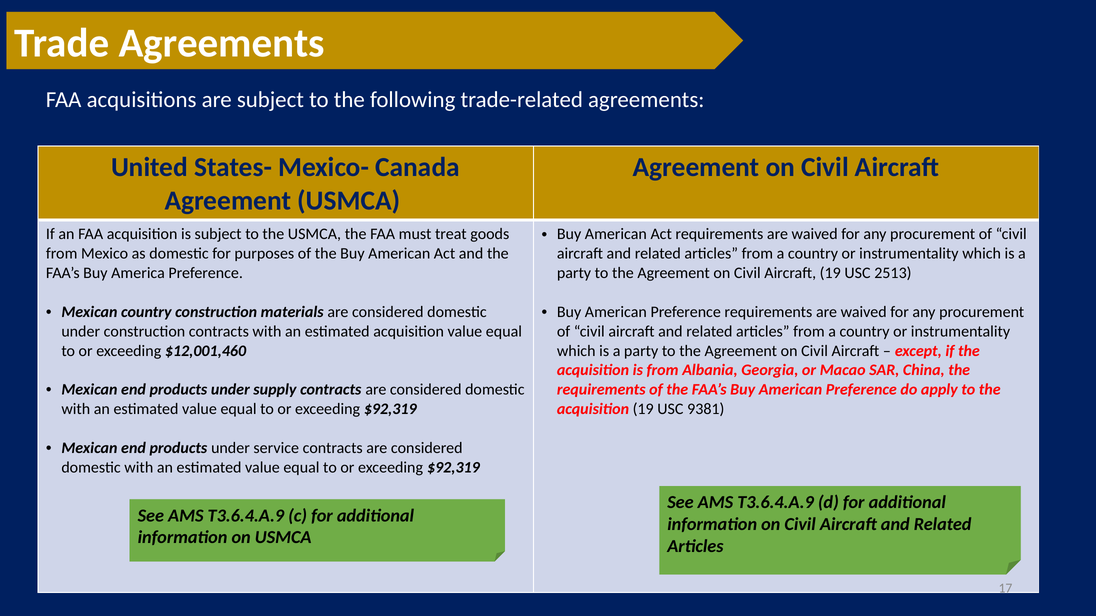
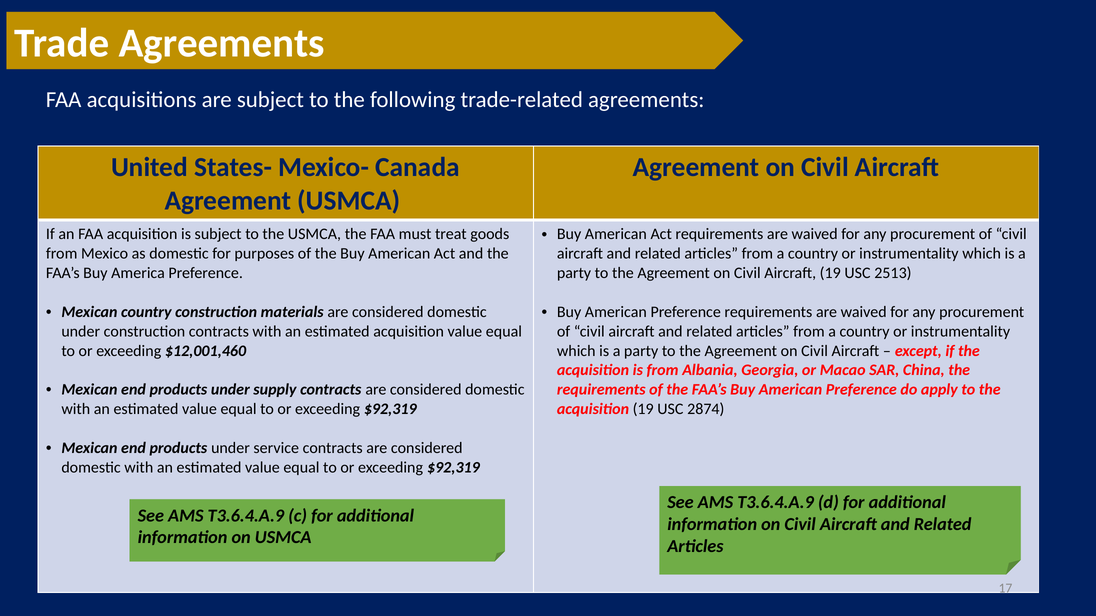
9381: 9381 -> 2874 (706, 409)
